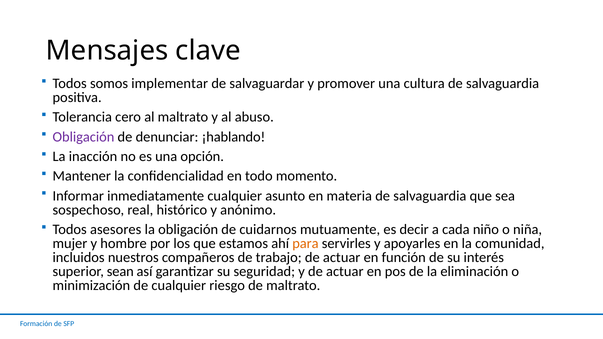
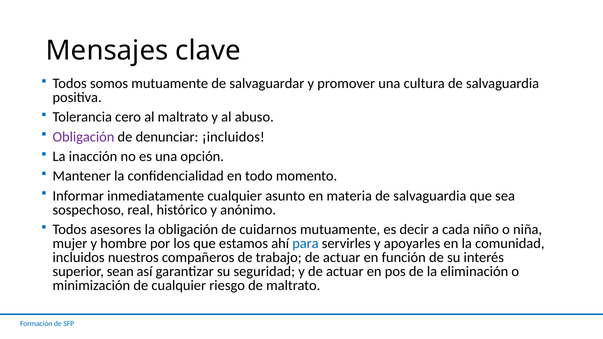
somos implementar: implementar -> mutuamente (170, 83)
¡hablando: ¡hablando -> ¡incluidos (233, 137)
para colour: orange -> blue (305, 244)
